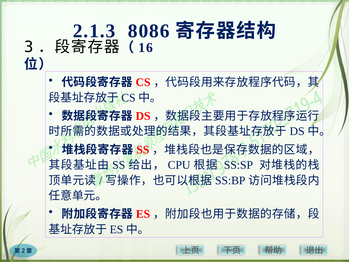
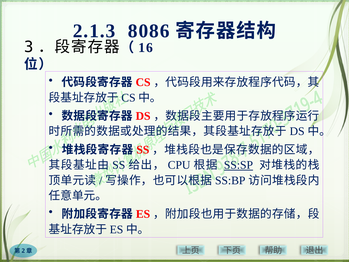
SS:SP underline: none -> present (238, 165)
